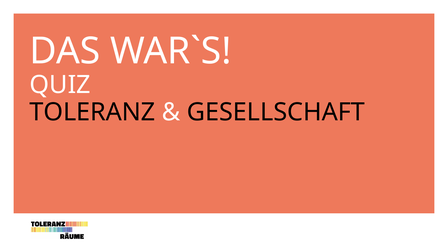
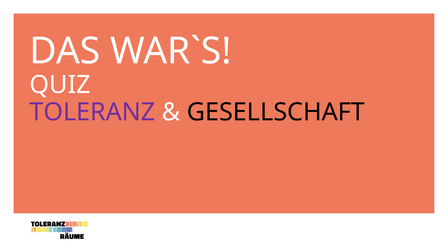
TOLERANZ colour: black -> purple (93, 112)
